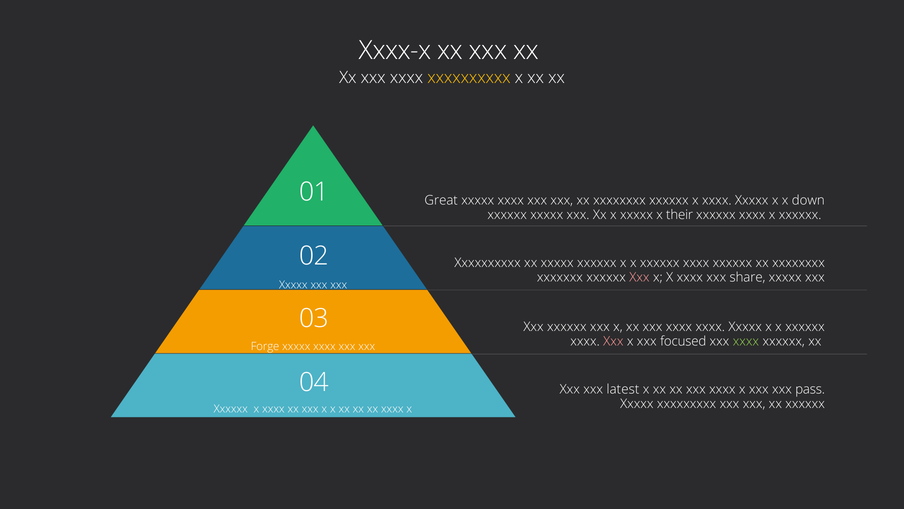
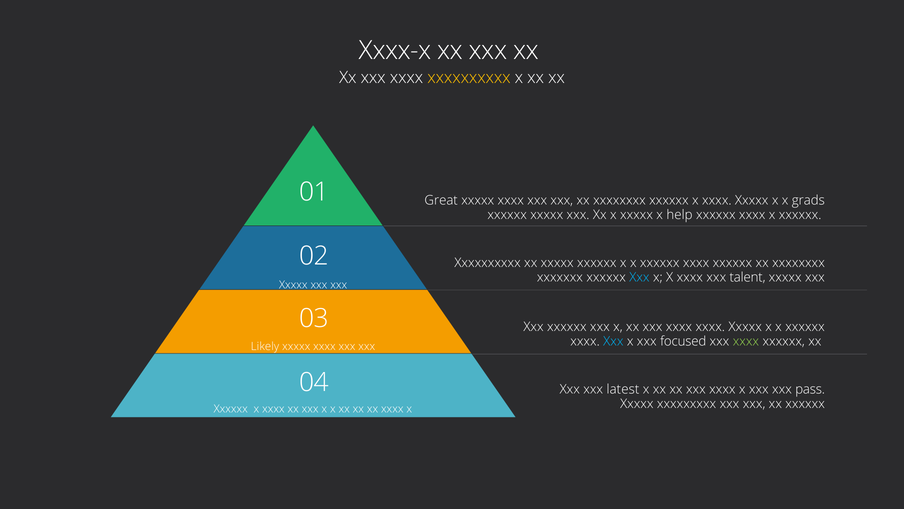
down: down -> grads (808, 200)
their: their -> help (679, 214)
Xxx colour: pink -> light blue (639, 277)
share: share -> talent (748, 277)
Xxx colour: pink -> light blue (613, 341)
Forge: Forge -> Likely (265, 346)
